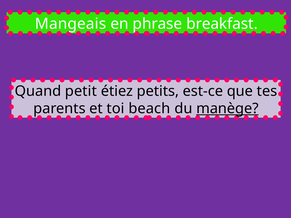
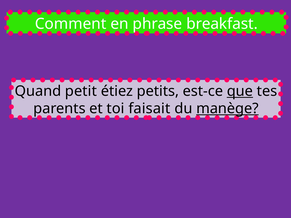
Mangeais: Mangeais -> Comment (71, 24)
que underline: none -> present (240, 91)
beach: beach -> faisait (149, 109)
